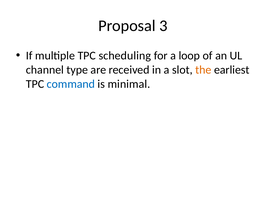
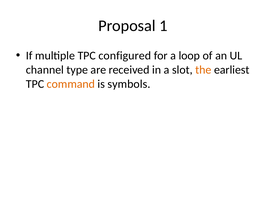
3: 3 -> 1 (163, 26)
scheduling: scheduling -> configured (125, 56)
command colour: blue -> orange (71, 84)
minimal: minimal -> symbols (129, 84)
